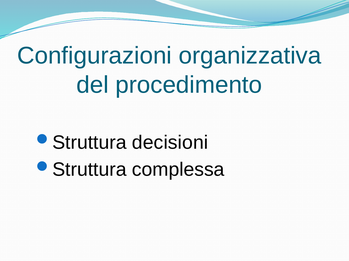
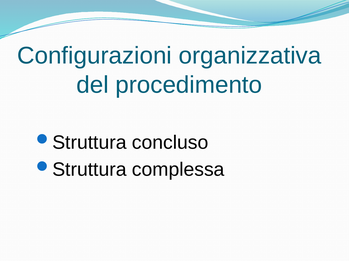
decisioni: decisioni -> concluso (170, 143)
